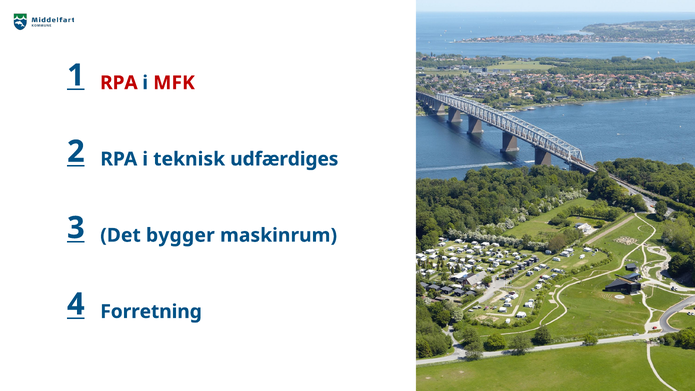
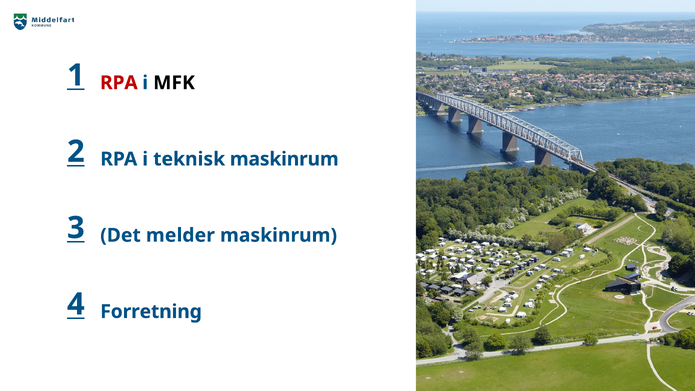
MFK colour: red -> black (174, 83)
teknisk udfærdiges: udfærdiges -> maskinrum (284, 159)
bygger: bygger -> melder (180, 235)
